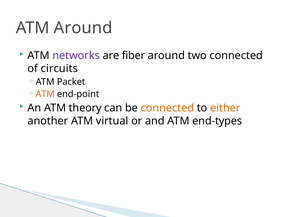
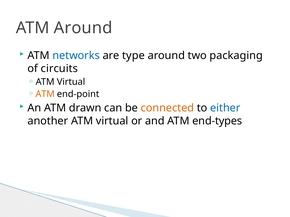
networks colour: purple -> blue (76, 56)
fiber: fiber -> type (133, 56)
two connected: connected -> packaging (236, 56)
Packet: Packet -> Virtual (71, 82)
theory: theory -> drawn (85, 108)
either colour: orange -> blue (225, 108)
